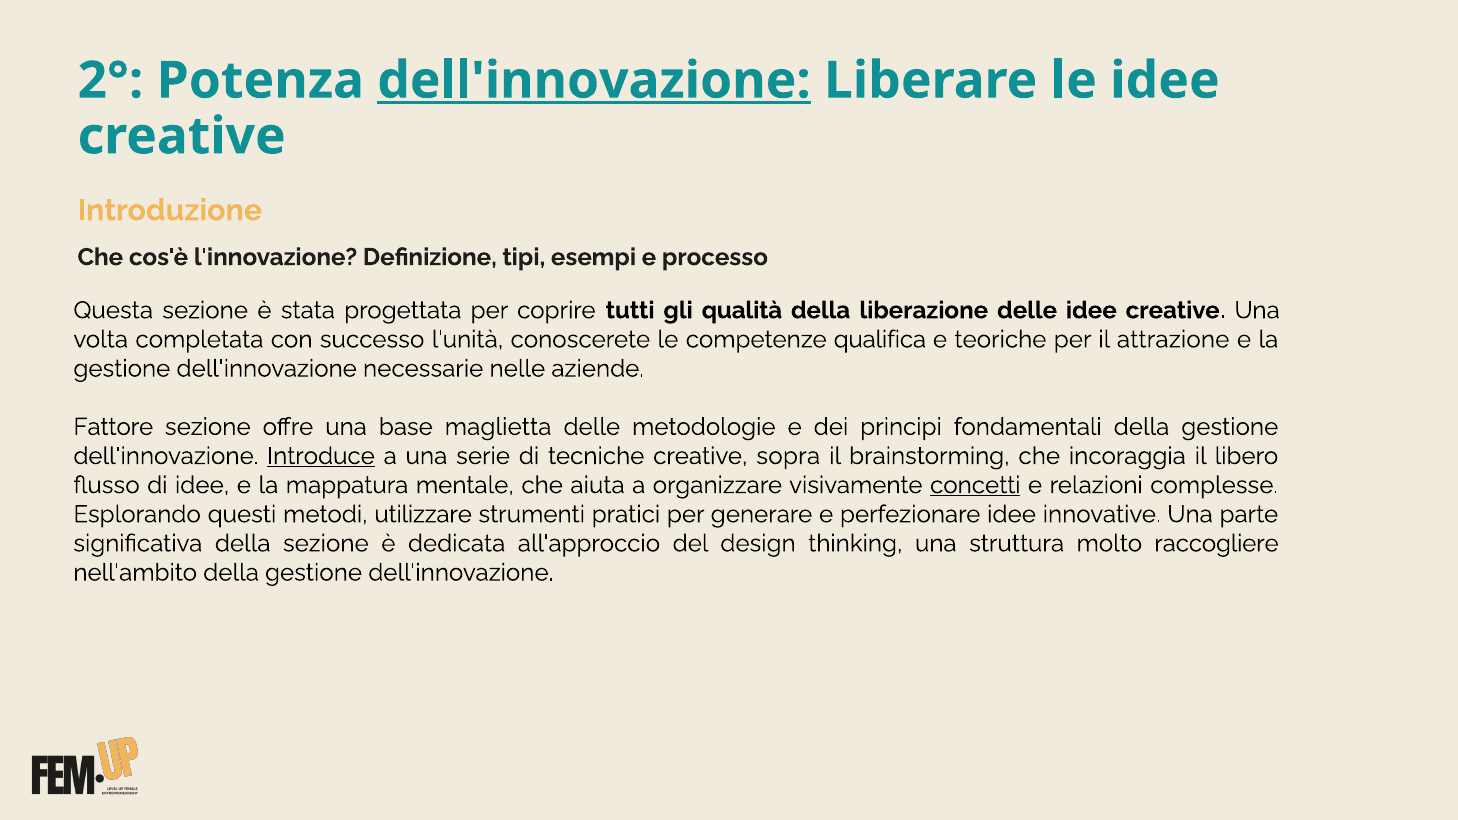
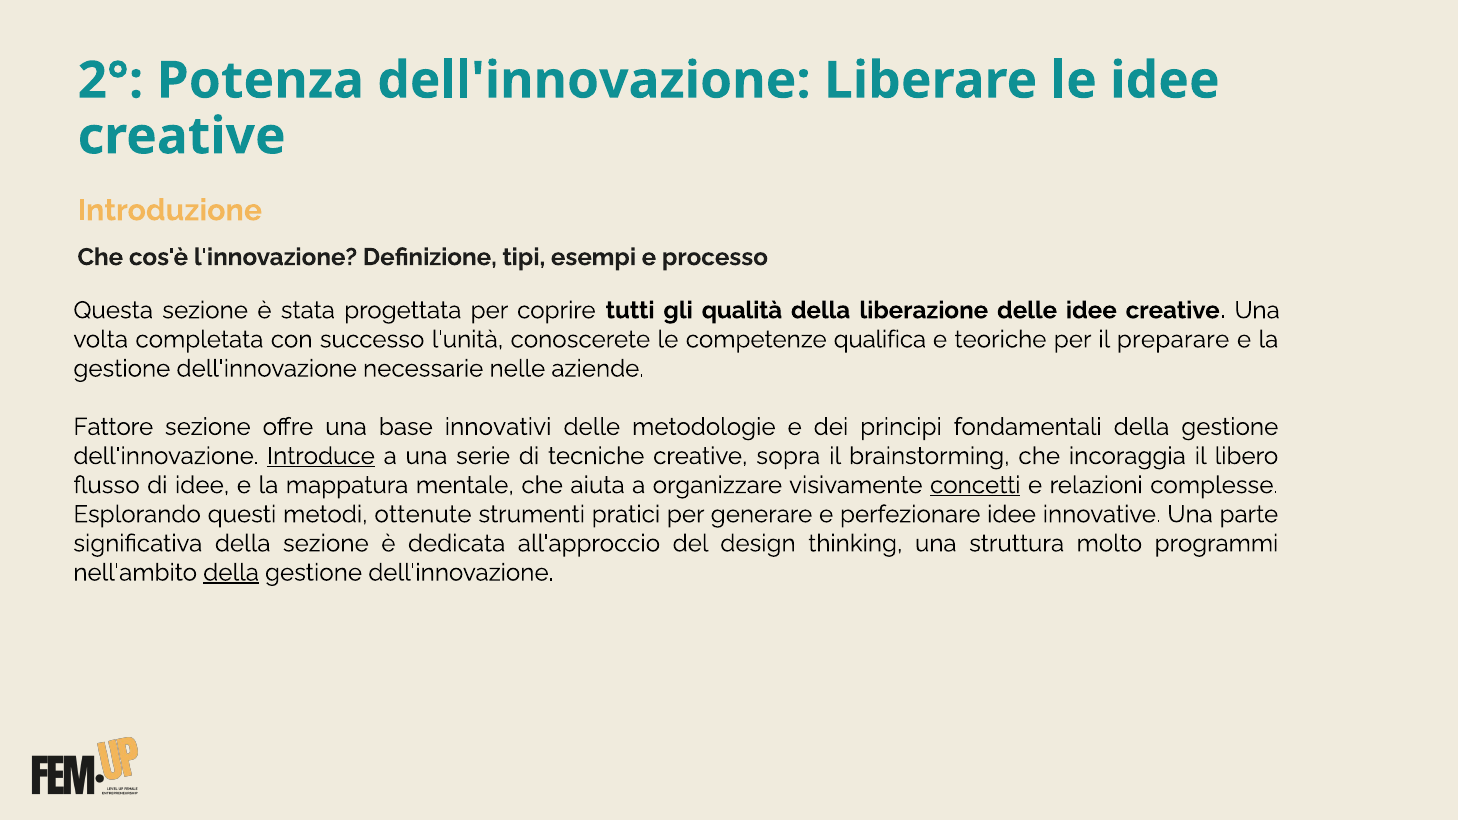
dell'innovazione underline: present -> none (594, 81)
attrazione: attrazione -> preparare (1173, 339)
maglietta: maglietta -> innovativi (498, 427)
utilizzare: utilizzare -> ottenute (423, 514)
raccogliere: raccogliere -> programmi (1216, 544)
della underline: none -> present (231, 573)
